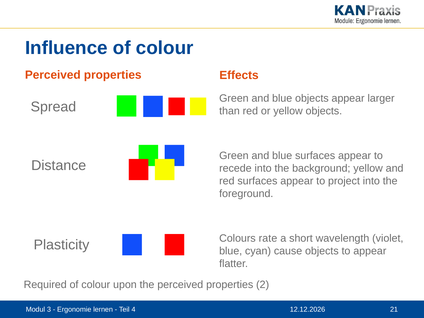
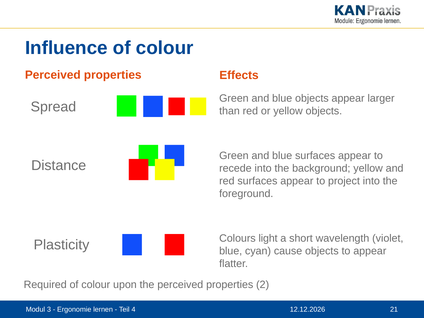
rate: rate -> light (268, 238)
